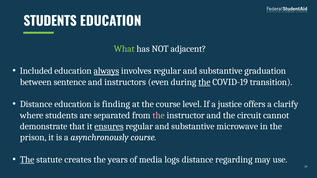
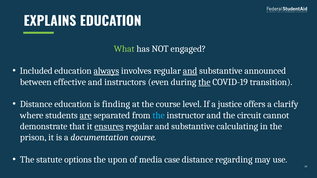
STUDENTS: STUDENTS -> EXPLAINS (50, 21)
adjacent: adjacent -> engaged (188, 49)
and underline: none -> present (190, 71)
graduation: graduation -> announced (265, 71)
sentence: sentence -> effective (70, 82)
are underline: none -> present (86, 115)
the colour: pink -> light blue (159, 115)
microwave: microwave -> calculating (237, 127)
asynchronously: asynchronously -> documentation (99, 138)
The underline: present -> none (27, 160)
creates: creates -> options (78, 160)
years: years -> upon (118, 160)
logs: logs -> case (172, 160)
